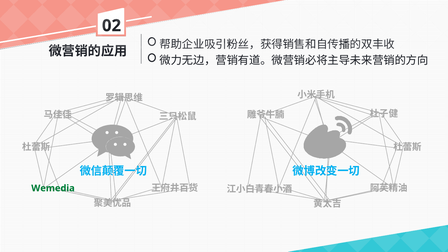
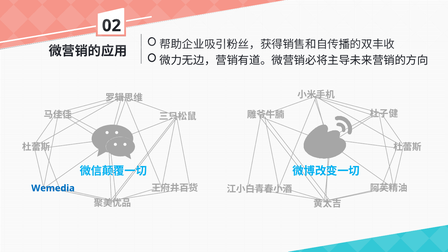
Wemedia colour: green -> blue (53, 188)
